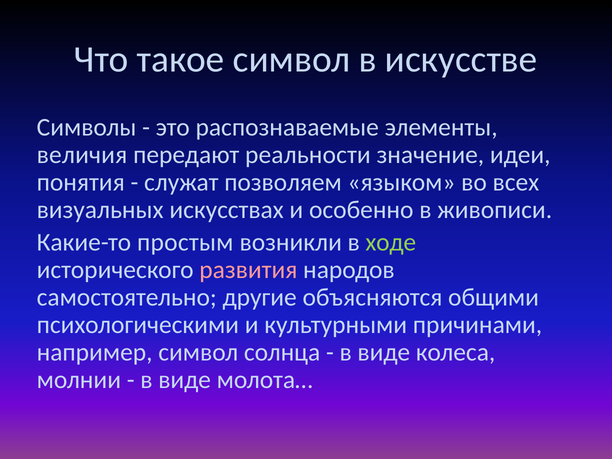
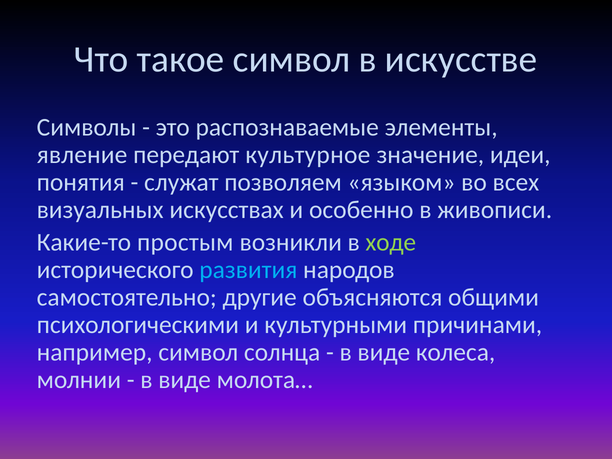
величия: величия -> явление (82, 155)
реальности: реальности -> культурное (308, 155)
развития colour: pink -> light blue (248, 270)
